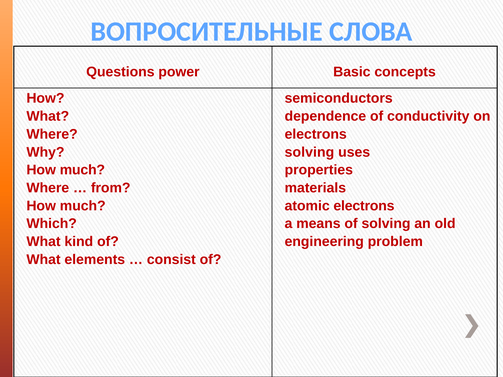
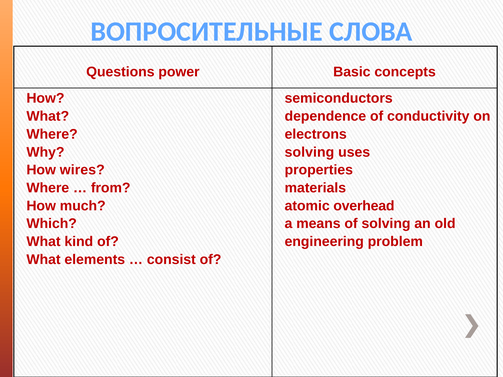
much: much -> wires (82, 170)
atomic electrons: electrons -> overhead (364, 206)
